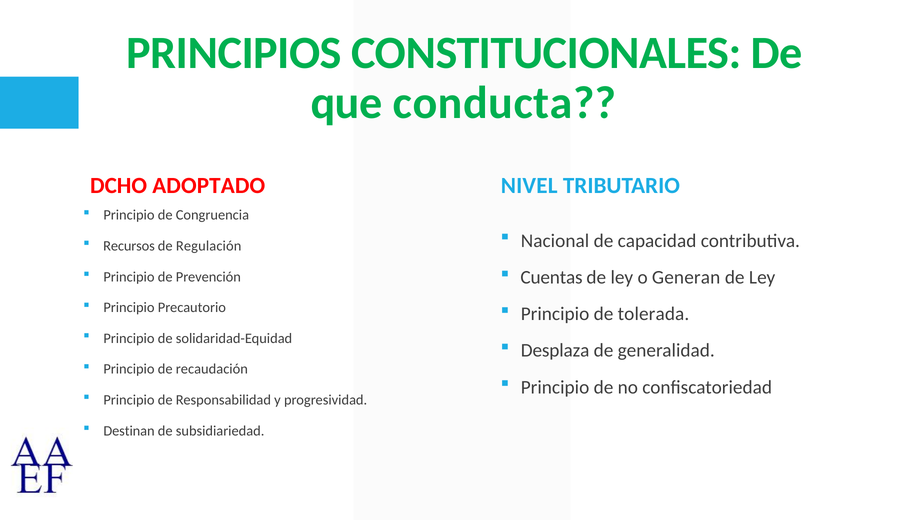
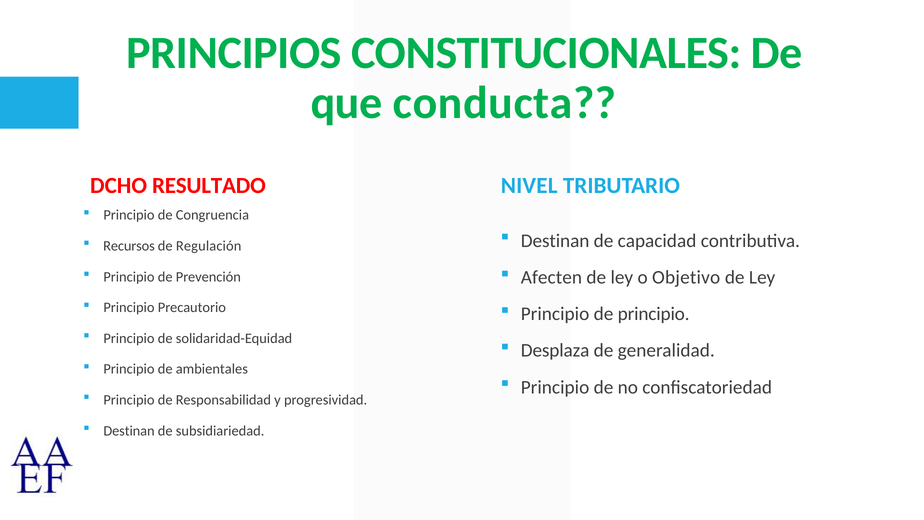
ADOPTADO: ADOPTADO -> RESULTADO (209, 185)
Nacional: Nacional -> Destinan (555, 241)
Cuentas: Cuentas -> Afecten (551, 277)
Generan: Generan -> Objetivo (686, 277)
de tolerada: tolerada -> principio (654, 314)
recaudación: recaudación -> ambientales (212, 369)
